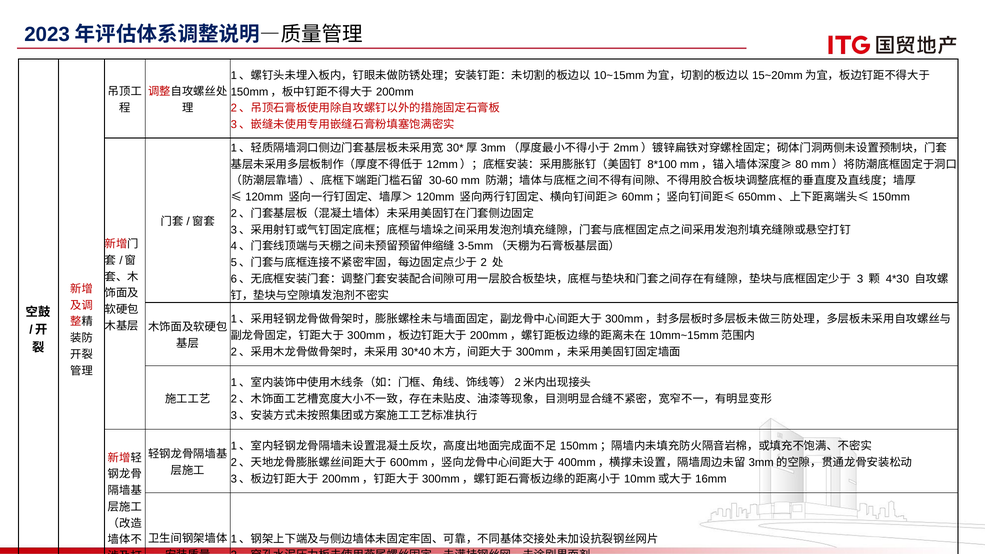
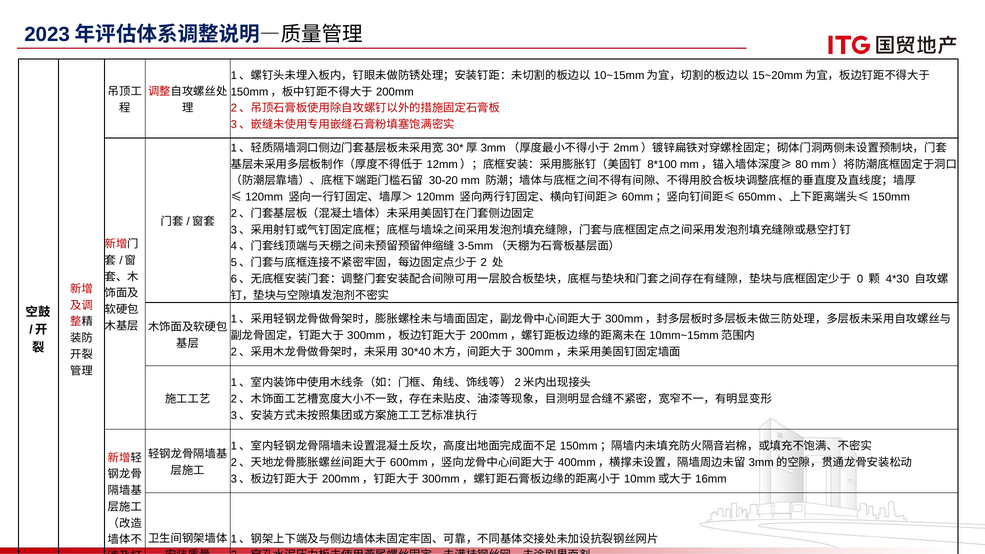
30-60: 30-60 -> 30-20 (443, 181)
3: 3 -> 0 (860, 279)
